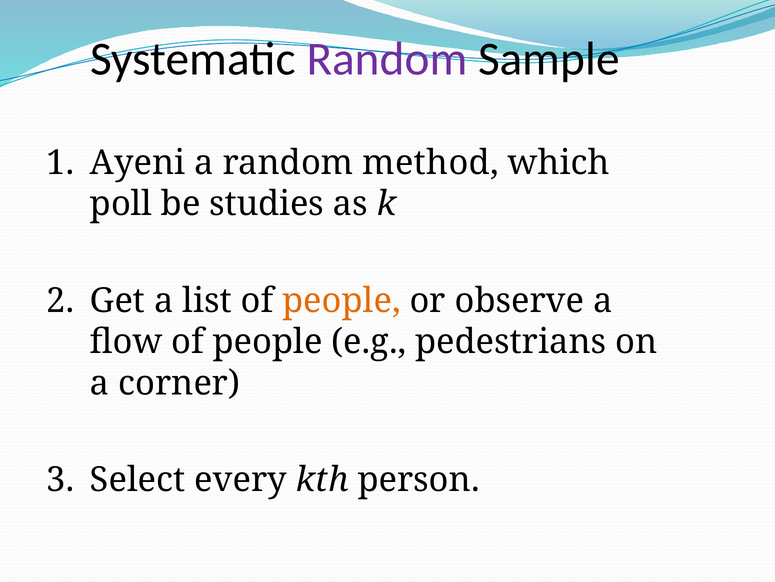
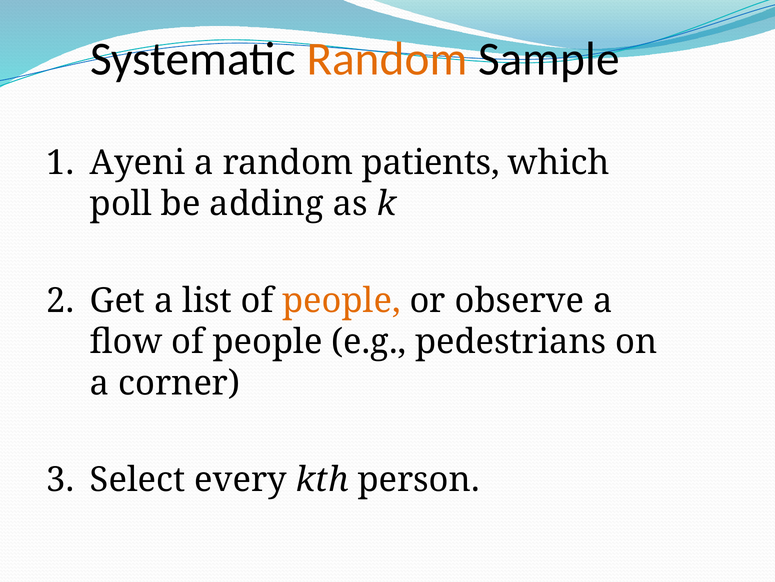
Random colour: purple -> orange (387, 59)
method: method -> patients (431, 162)
studies: studies -> adding (267, 204)
